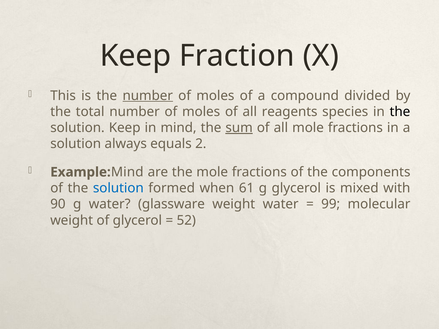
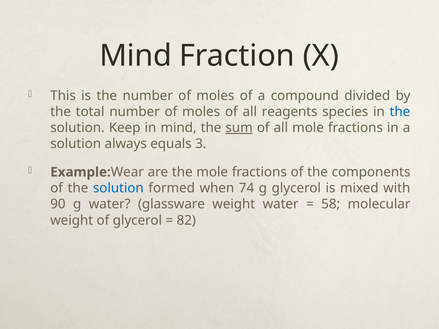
Keep: Keep -> Mind (136, 56)
number underline: present -> none (148, 96)
the colour: black -> blue (400, 112)
2: 2 -> 3 (201, 144)
Example Mind: Mind -> Wear (127, 172)
61: 61 -> 74 (247, 188)
99: 99 -> 58 (331, 204)
52: 52 -> 82 (186, 220)
